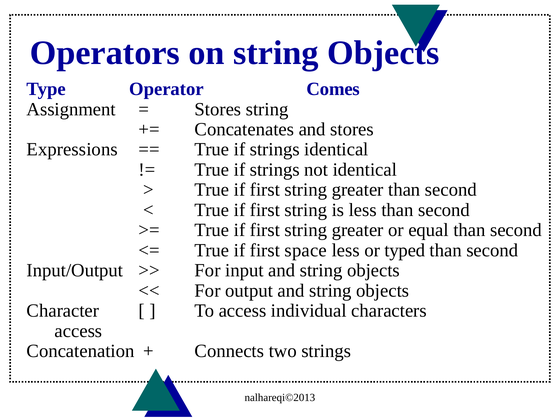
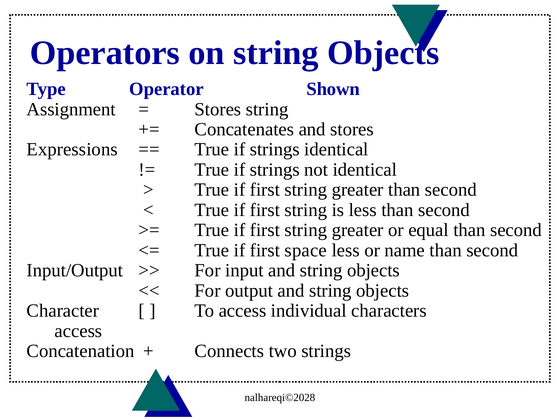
Comes: Comes -> Shown (333, 89)
typed: typed -> name (405, 250)
nalhareqi©2013: nalhareqi©2013 -> nalhareqi©2028 (280, 397)
